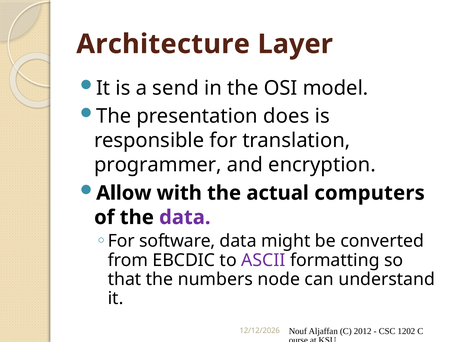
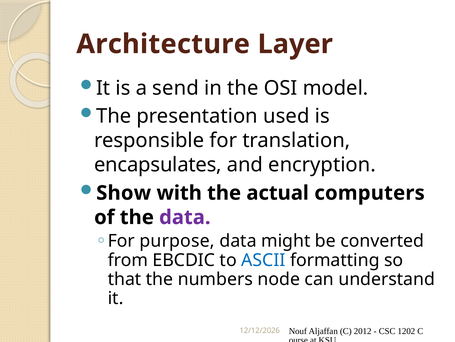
does: does -> used (286, 116)
programmer: programmer -> encapsulates (158, 165)
Allow: Allow -> Show (124, 193)
software: software -> purpose (177, 241)
ASCII colour: purple -> blue (263, 260)
